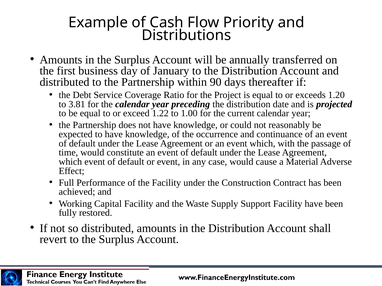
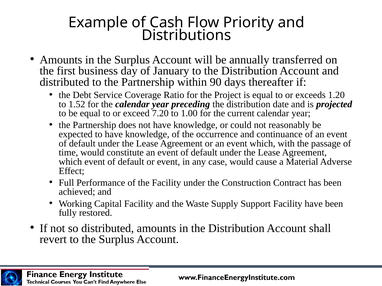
3.81: 3.81 -> 1.52 (77, 104)
1.22: 1.22 -> 7.20 (160, 113)
